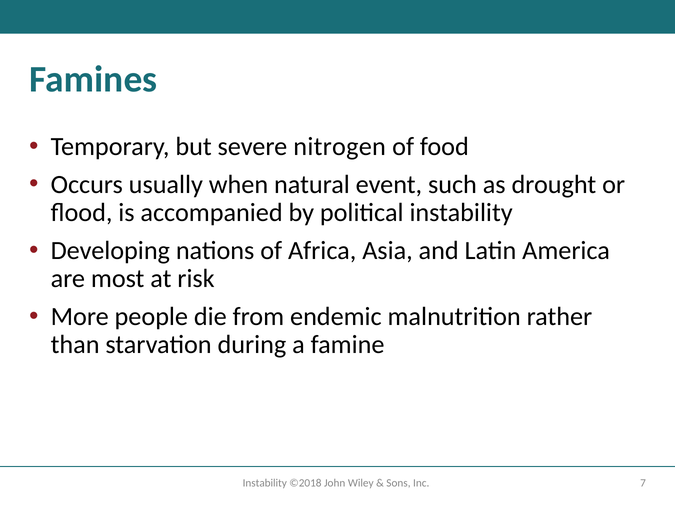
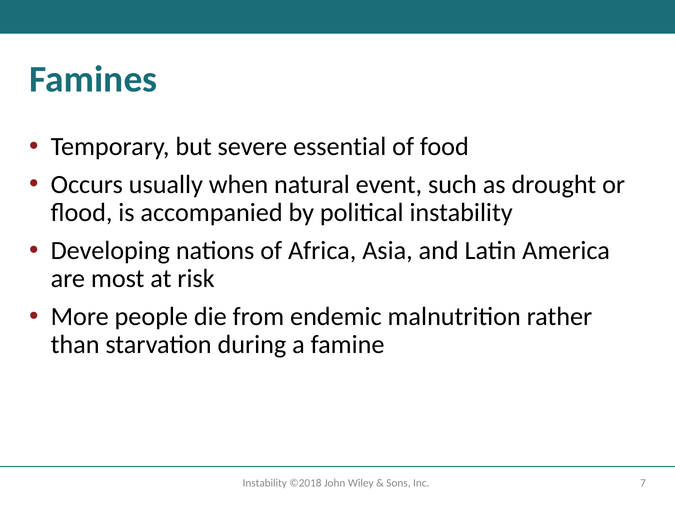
nitrogen: nitrogen -> essential (340, 147)
